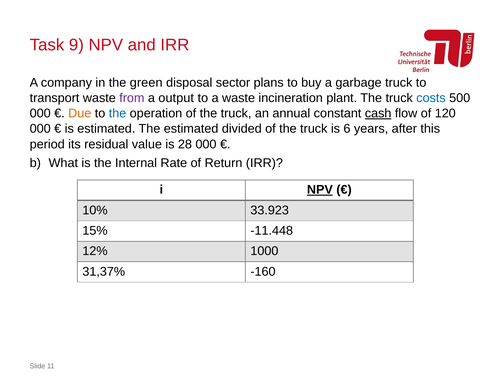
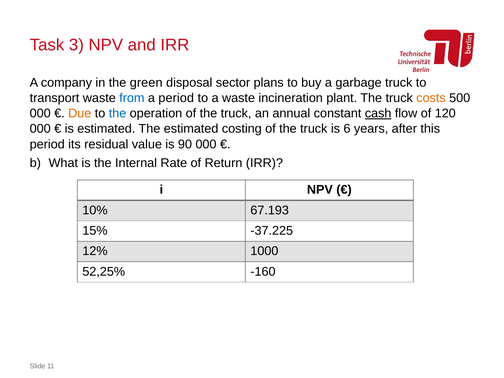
9: 9 -> 3 (76, 45)
from colour: purple -> blue (132, 98)
a output: output -> period (176, 98)
costs colour: blue -> orange (431, 98)
divided: divided -> costing (242, 129)
28: 28 -> 90 (185, 144)
NPV underline: present -> none (320, 190)
33.923: 33.923 -> 67.193 (270, 210)
-11.448: -11.448 -> -37.225 (272, 231)
31,37%: 31,37% -> 52,25% (104, 272)
